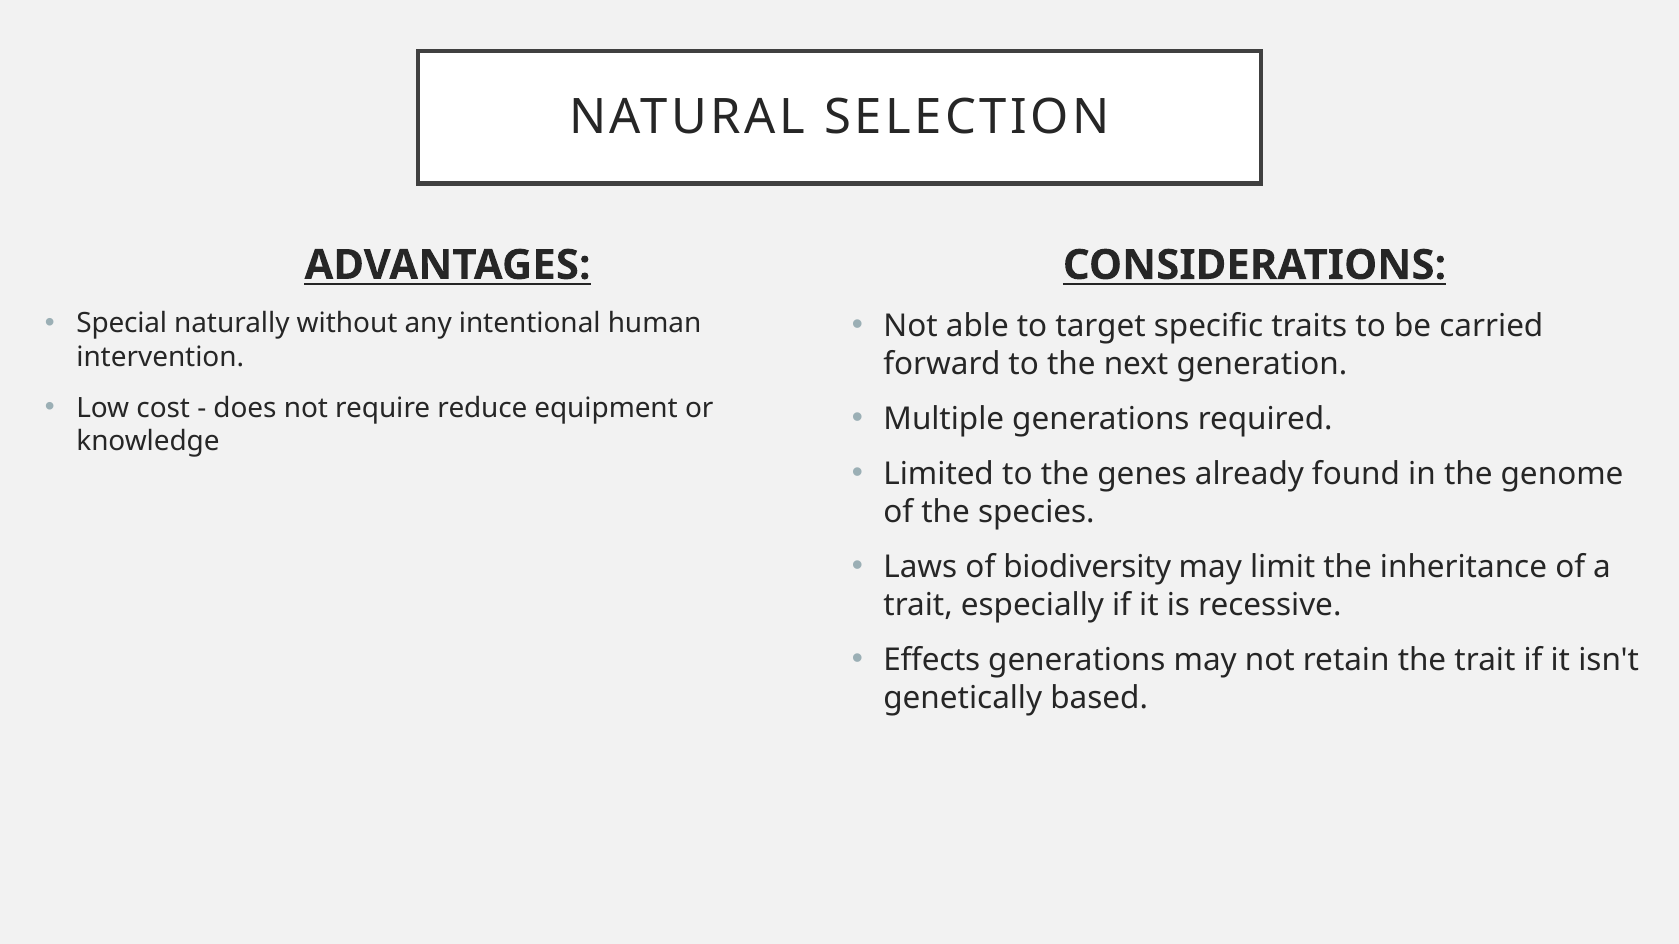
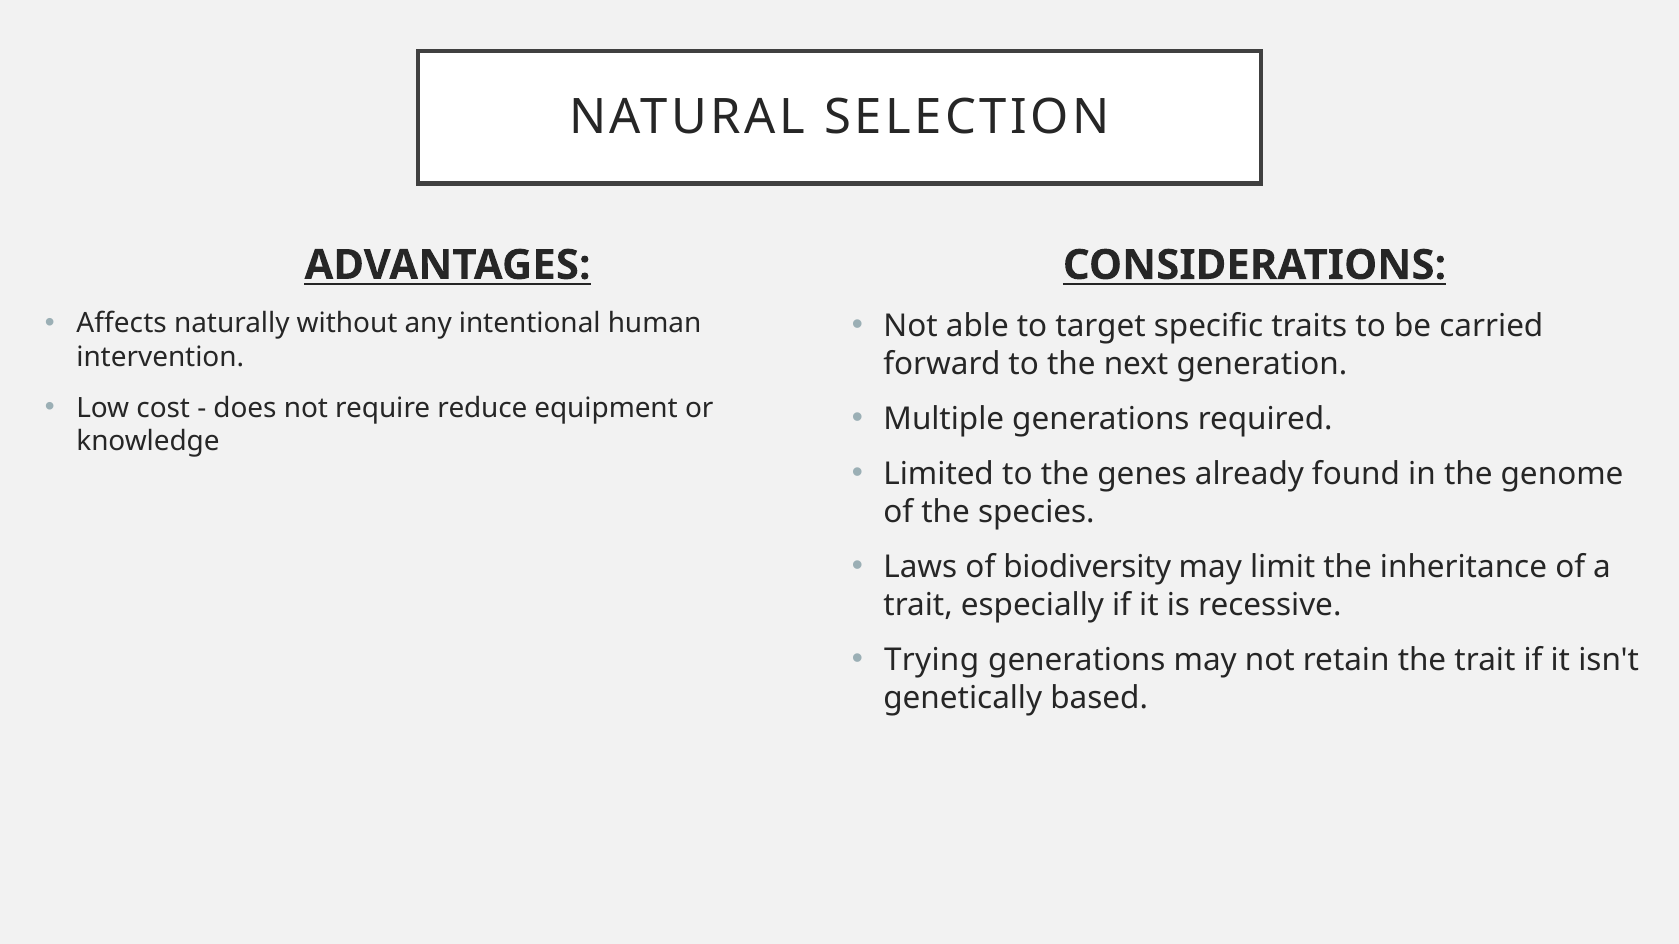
Special: Special -> Affects (122, 324)
Effects: Effects -> Trying (932, 661)
